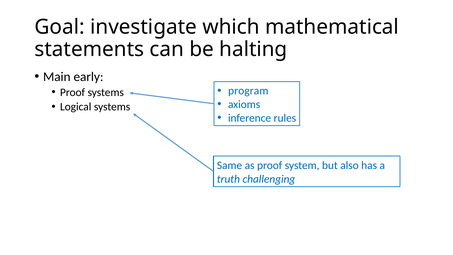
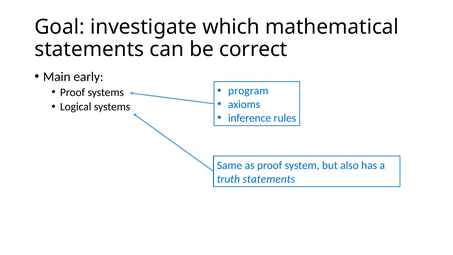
halting: halting -> correct (253, 49)
truth challenging: challenging -> statements (269, 179)
